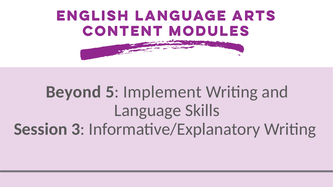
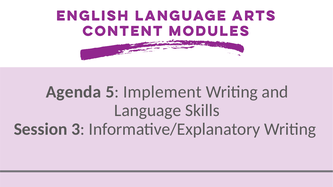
Beyond: Beyond -> Agenda (74, 92)
